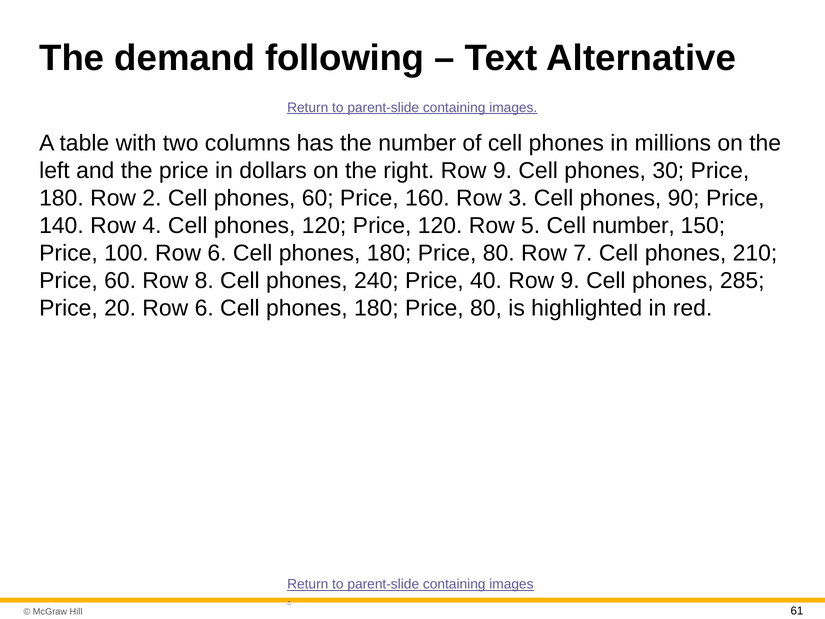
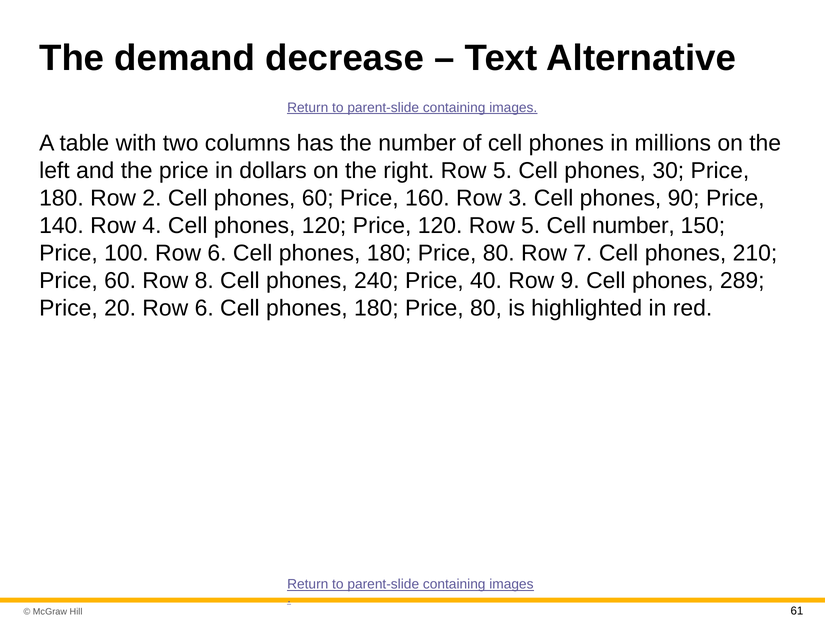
following: following -> decrease (345, 58)
right Row 9: 9 -> 5 (503, 171)
285: 285 -> 289 (742, 281)
